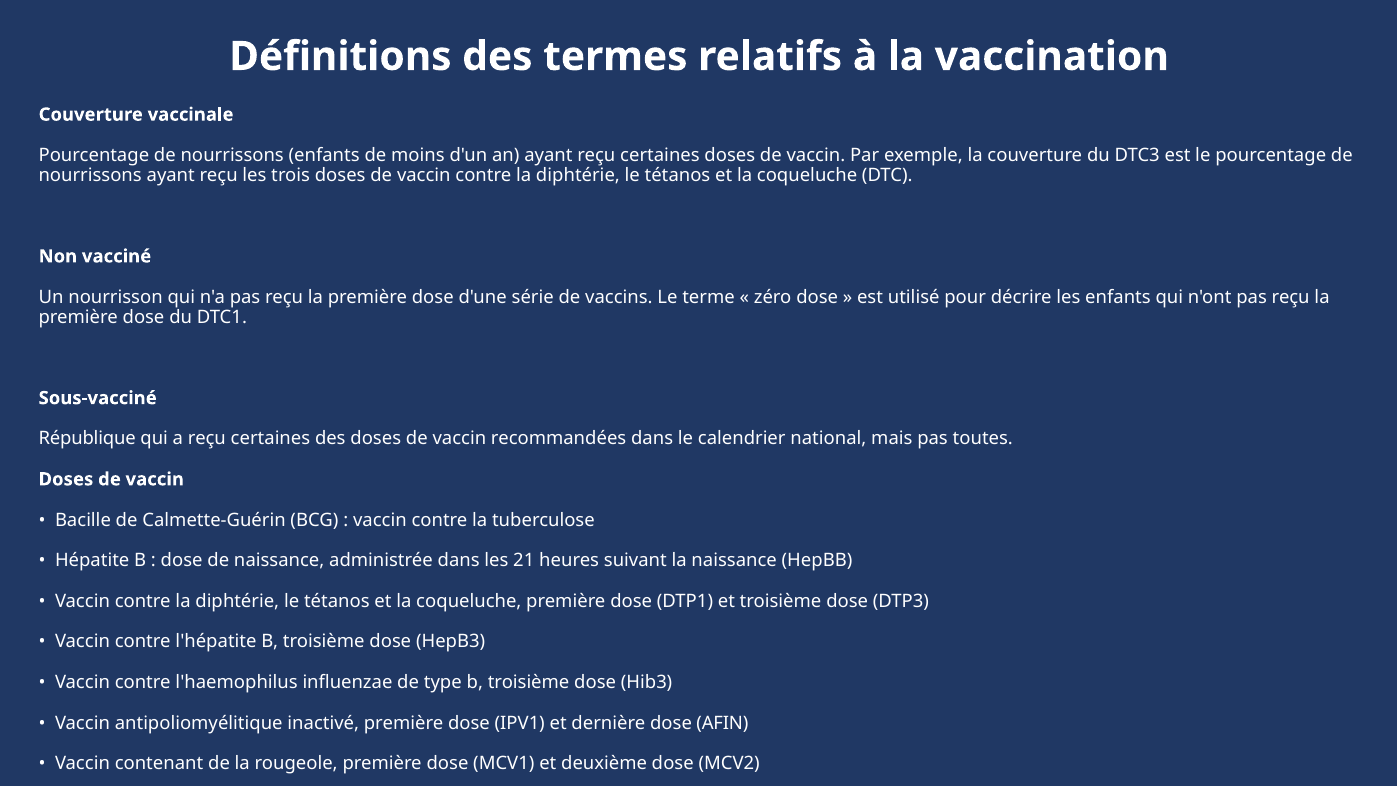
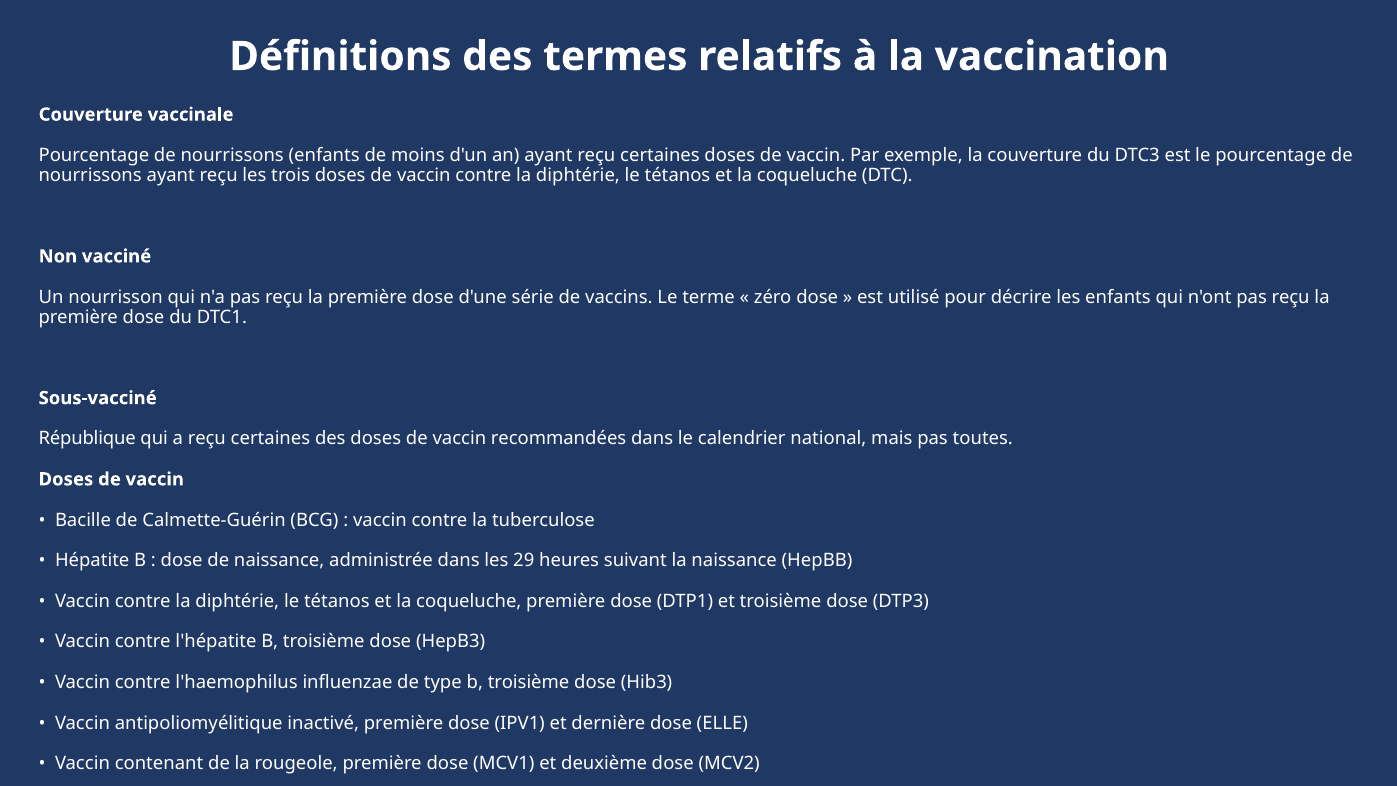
21: 21 -> 29 (524, 560)
AFIN: AFIN -> ELLE (722, 723)
